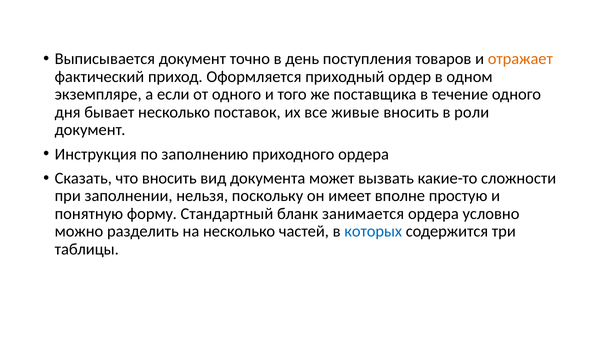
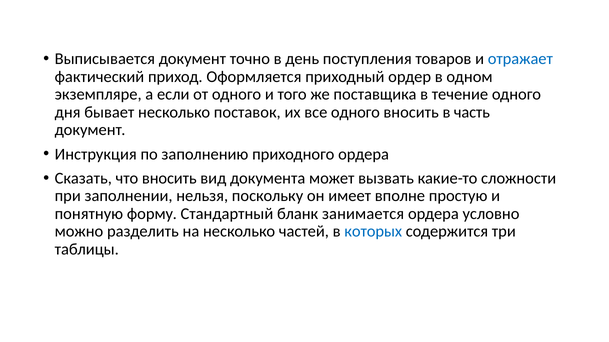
отражает colour: orange -> blue (520, 59)
все живые: живые -> одного (355, 112)
роли: роли -> часть (472, 112)
